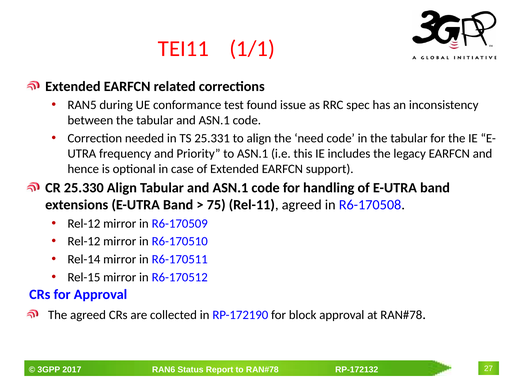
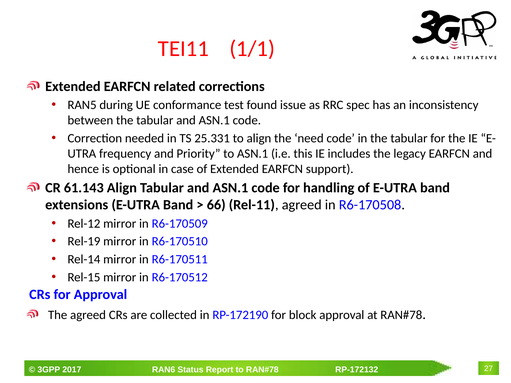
25.330: 25.330 -> 61.143 (84, 188)
75: 75 -> 66 (216, 205)
Rel-12: Rel-12 -> Rel-19 (84, 242)
